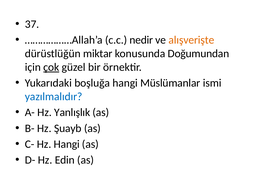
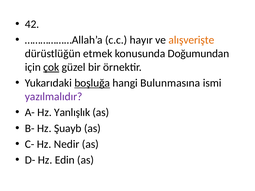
37: 37 -> 42 (32, 24)
nedir: nedir -> hayır (141, 40)
miktar: miktar -> etmek (98, 54)
boşluğa underline: none -> present (92, 83)
Müslümanlar: Müslümanlar -> Bulunmasına (170, 83)
yazılmalıdır colour: blue -> purple (54, 97)
Hz Hangi: Hangi -> Nedir (67, 144)
